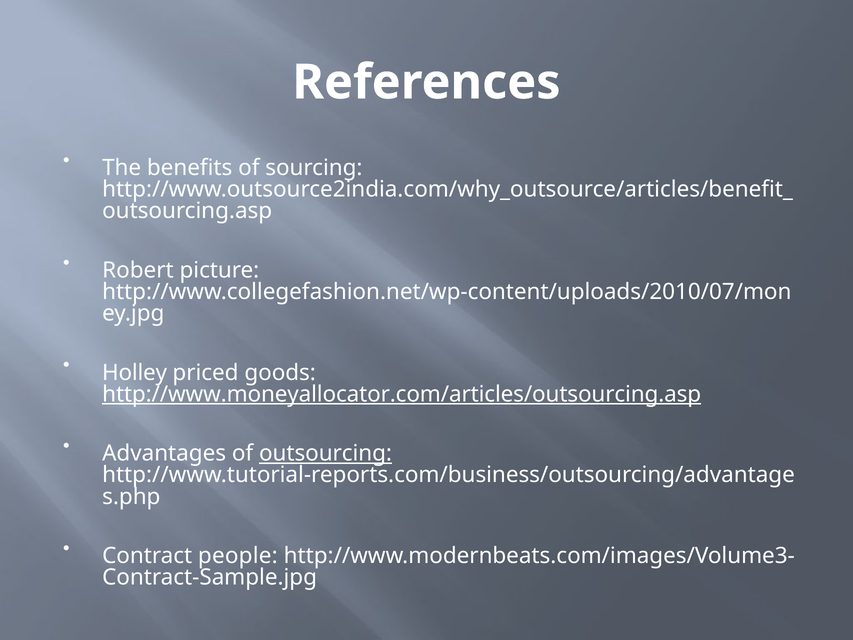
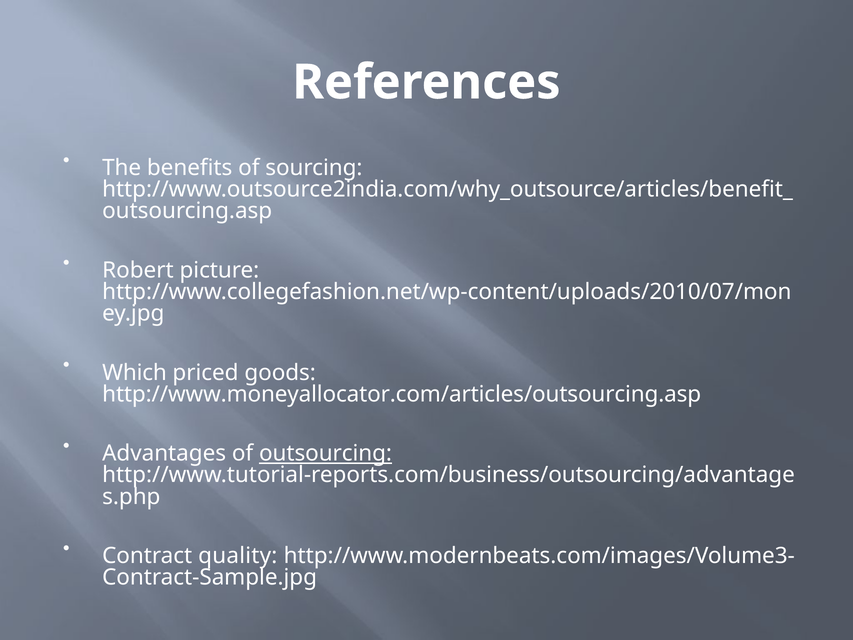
Holley: Holley -> Which (135, 372)
http://www.moneyallocator.com/articles/outsourcing.asp underline: present -> none (402, 394)
people: people -> quality (238, 556)
